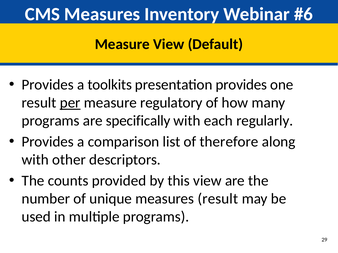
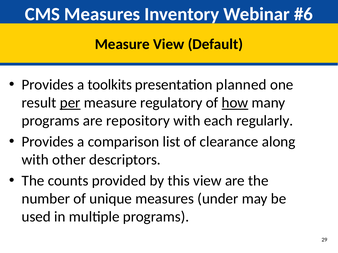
presentation provides: provides -> planned (241, 85)
how underline: none -> present (235, 103)
specifically: specifically -> repository (138, 121)
therefore: therefore -> clearance (229, 142)
measures result: result -> under (218, 199)
